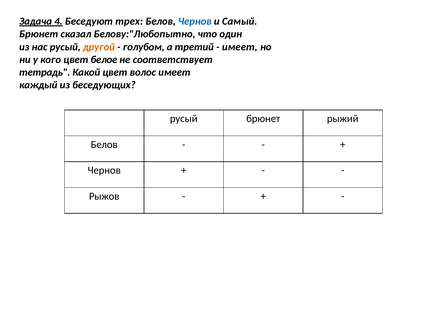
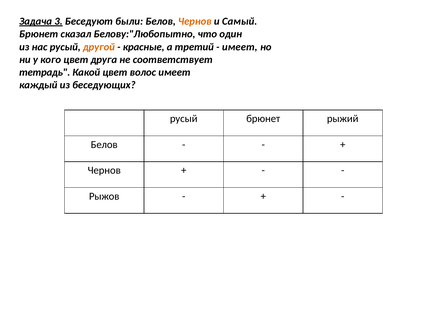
4: 4 -> 3 (59, 21)
трех: трех -> были (129, 21)
Чернов colour: blue -> orange (195, 21)
голубом: голубом -> красные (144, 47)
белое: белое -> друга (104, 60)
